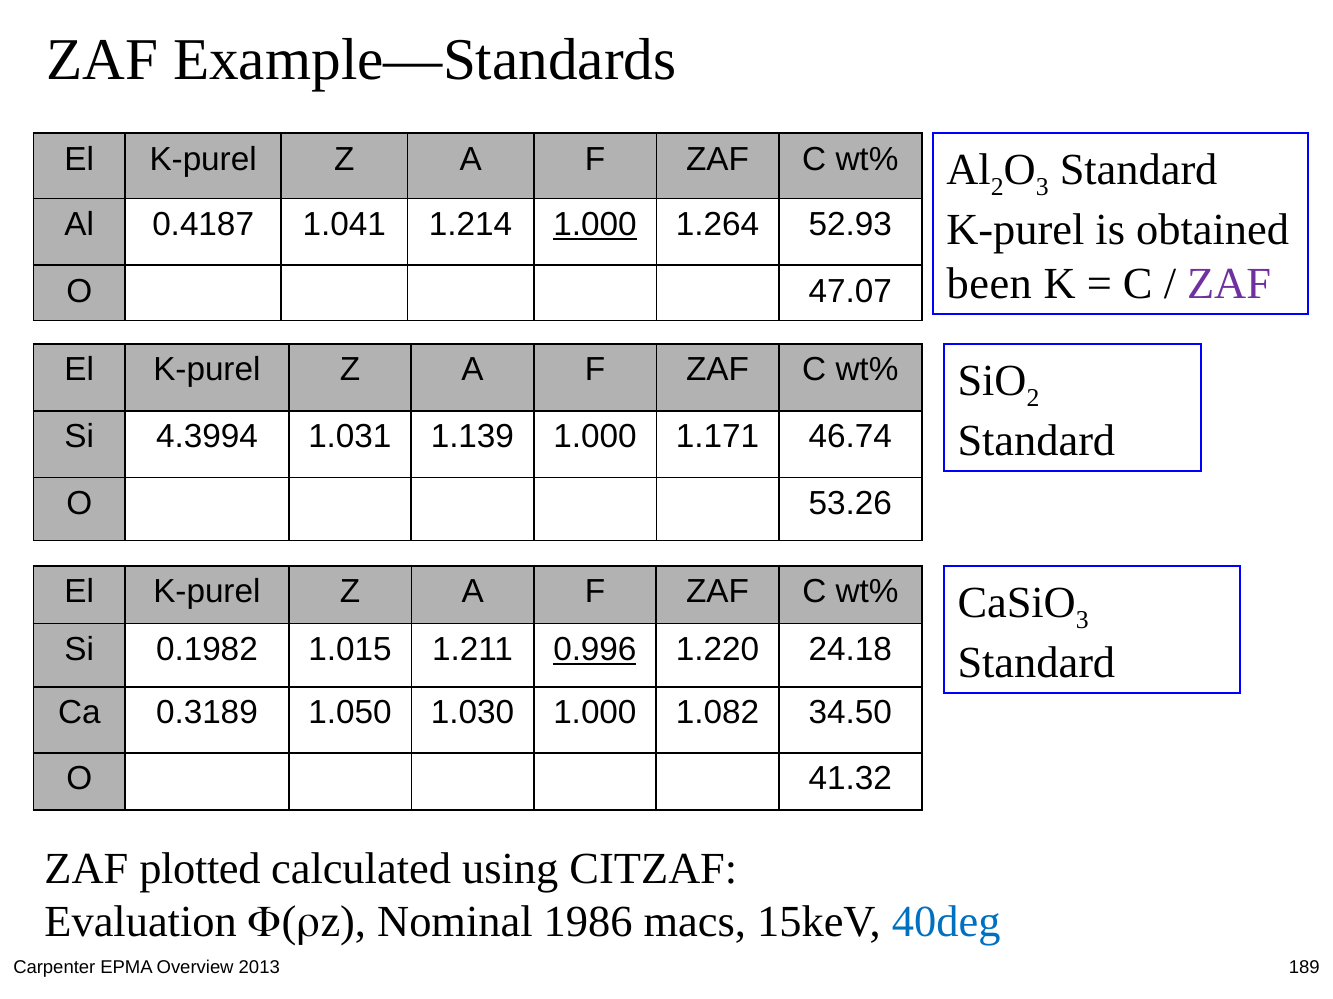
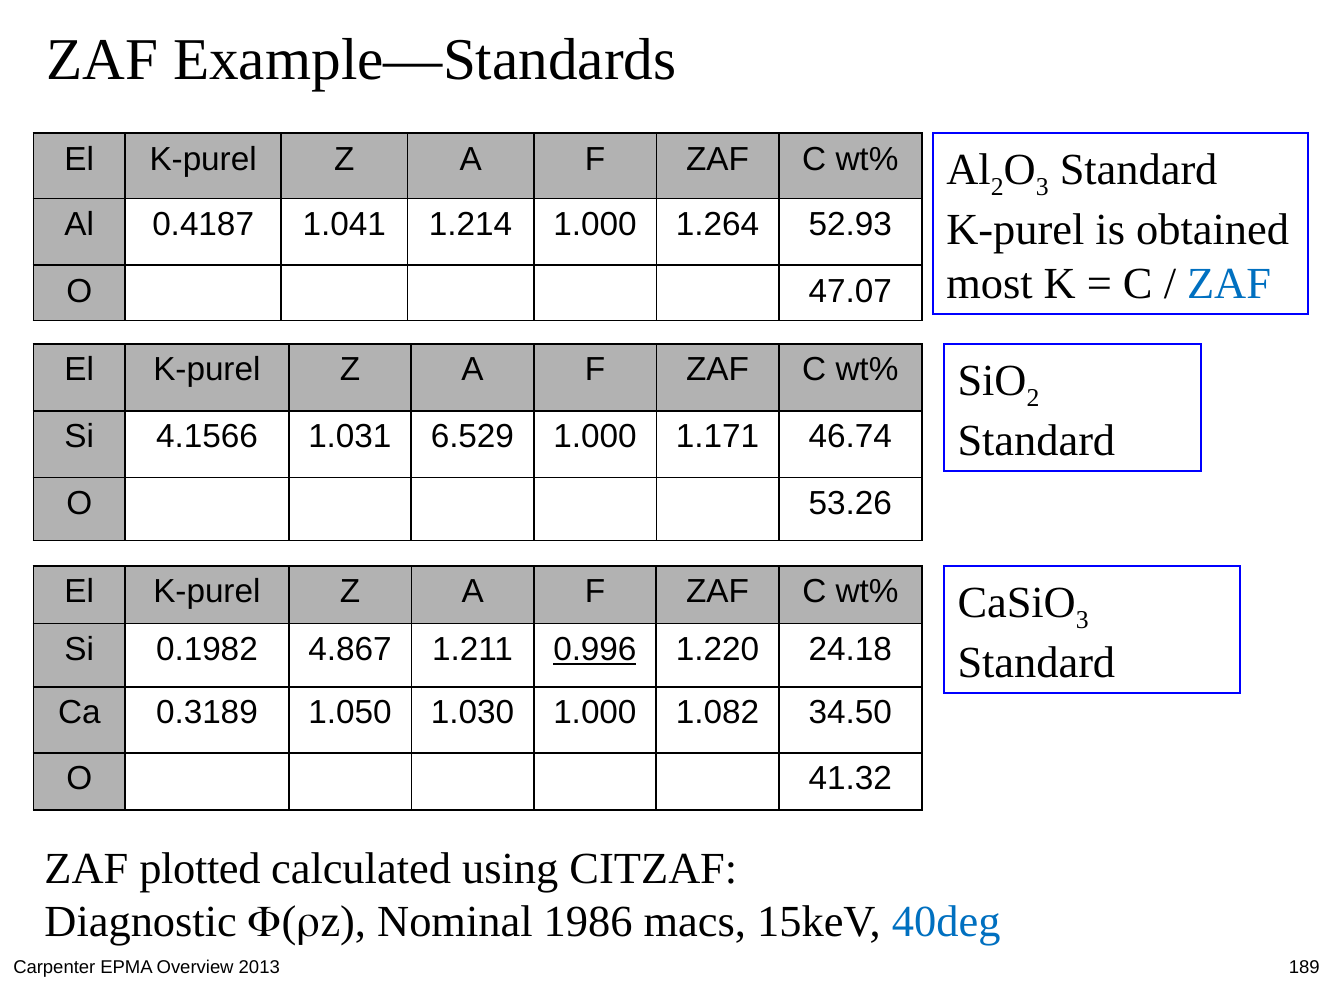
1.000 underline: present -> none (595, 225)
been: been -> most (990, 284)
ZAF colour: purple -> blue (1229, 284)
4.3994: 4.3994 -> 4.1566 (207, 437)
1.139: 1.139 -> 6.529 (472, 437)
1.015: 1.015 -> 4.867 (350, 650)
Evaluation: Evaluation -> Diagnostic (141, 923)
